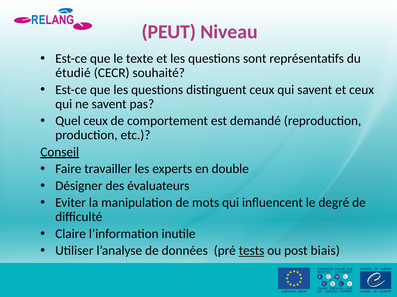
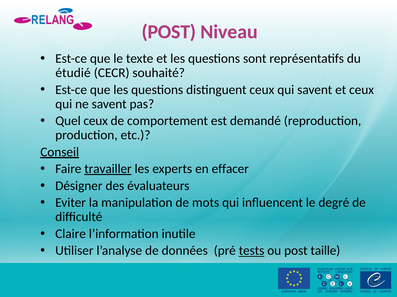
PEUT: PEUT -> POST (169, 32)
travailler underline: none -> present (108, 169)
double: double -> effacer (230, 169)
biais: biais -> taille (325, 251)
